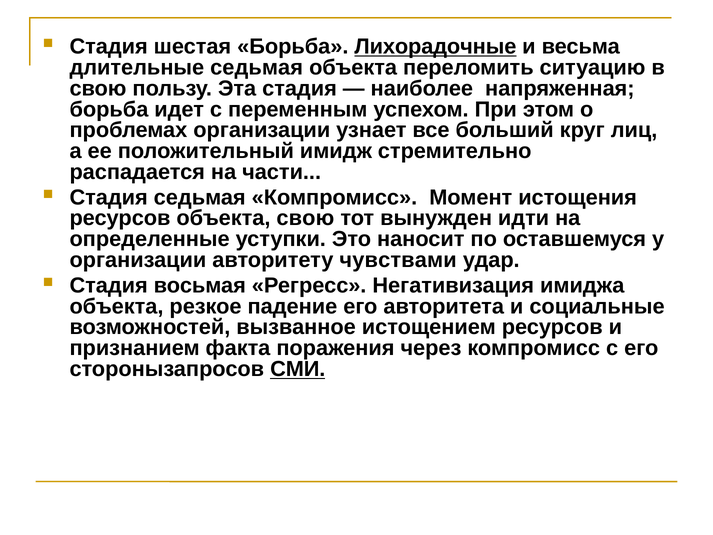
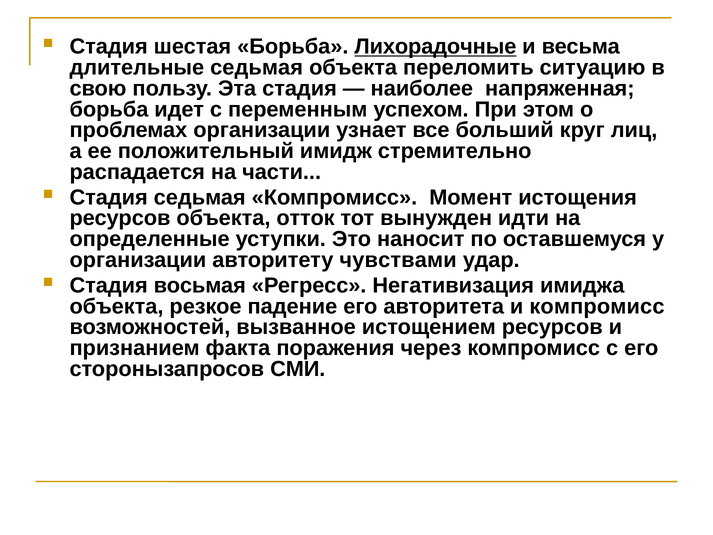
объекта свою: свою -> отток (306, 218)
и социальные: социальные -> компромисс (597, 306)
СМИ underline: present -> none (298, 369)
